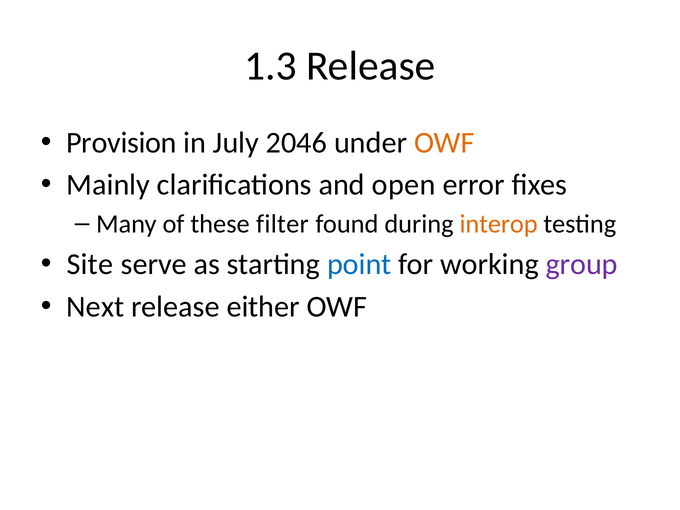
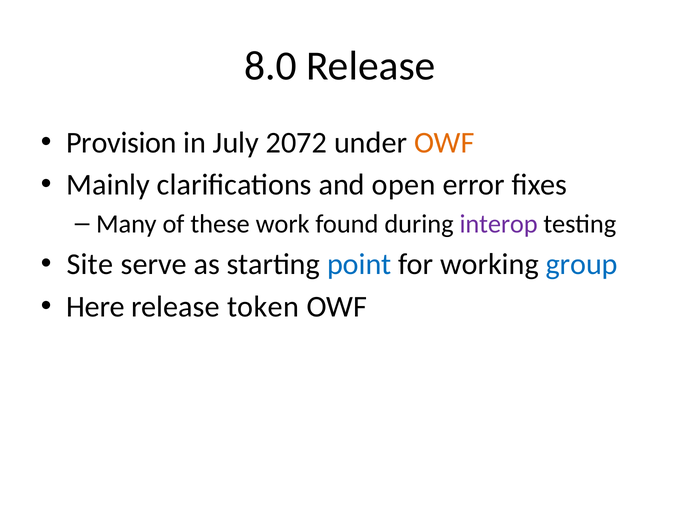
1.3: 1.3 -> 8.0 (270, 66)
2046: 2046 -> 2072 (296, 143)
filter: filter -> work (283, 224)
interop colour: orange -> purple (499, 224)
group colour: purple -> blue (582, 264)
Next: Next -> Here (96, 307)
either: either -> token (263, 307)
